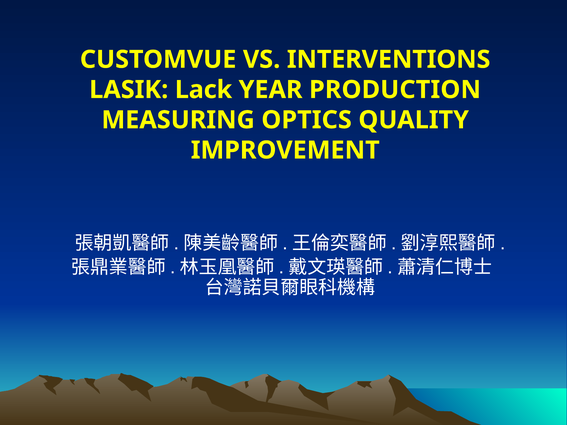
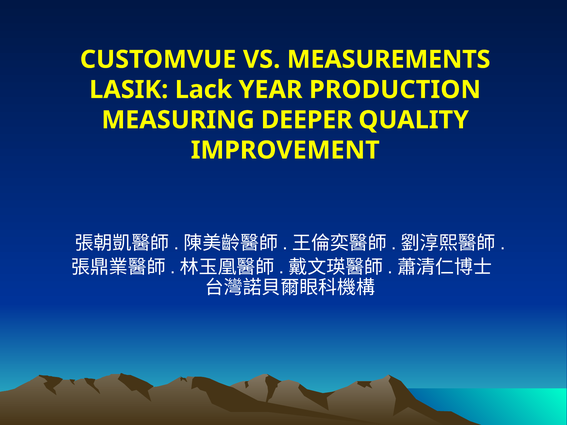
INTERVENTIONS: INTERVENTIONS -> MEASUREMENTS (389, 60)
OPTICS: OPTICS -> DEEPER (307, 120)
